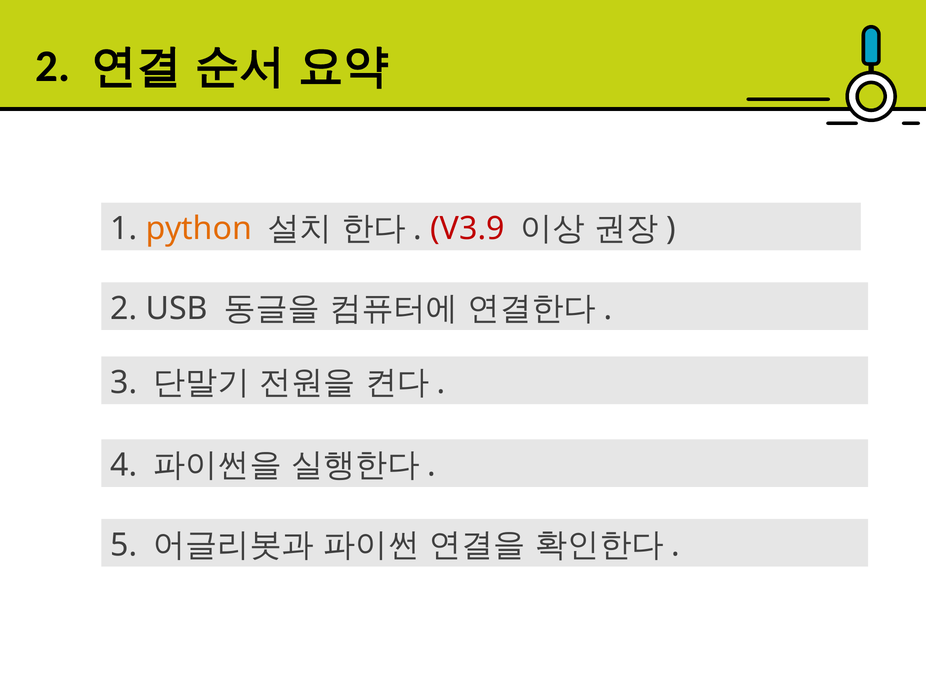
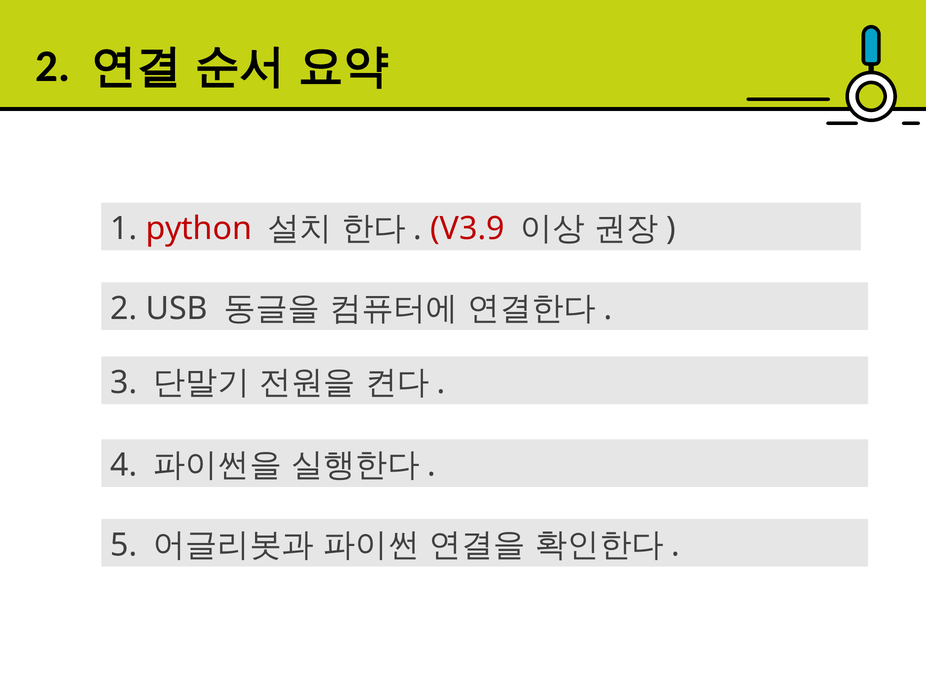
python colour: orange -> red (199, 229)
